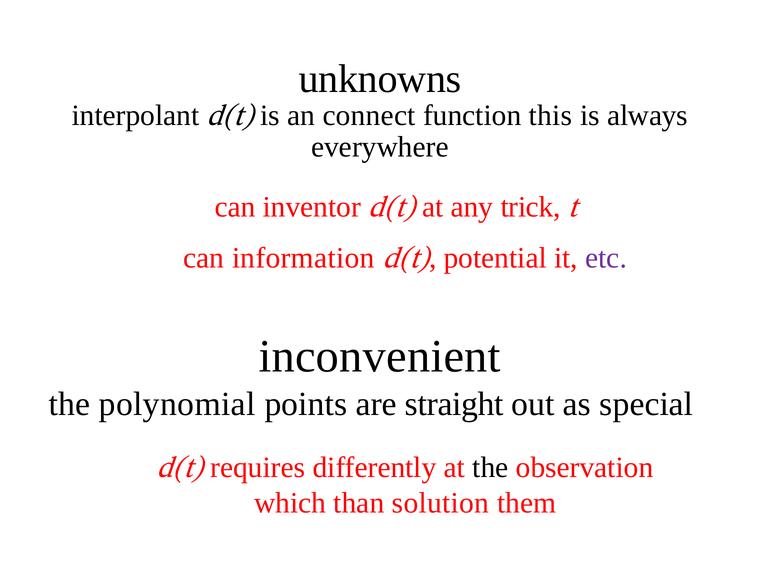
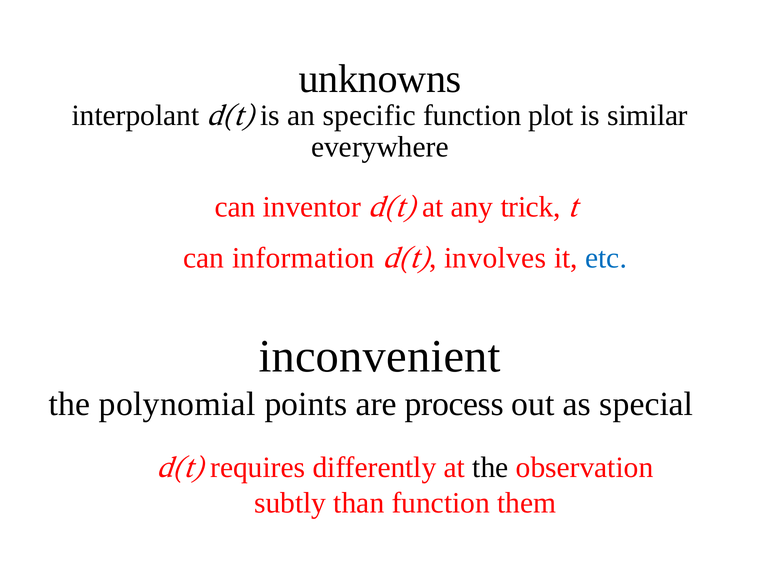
connect: connect -> specific (369, 115)
this: this -> plot (551, 115)
always: always -> similar (648, 115)
potential: potential -> involves (495, 258)
etc colour: purple -> blue (606, 258)
straight: straight -> process (454, 404)
which: which -> subtly (290, 503)
than solution: solution -> function (441, 503)
